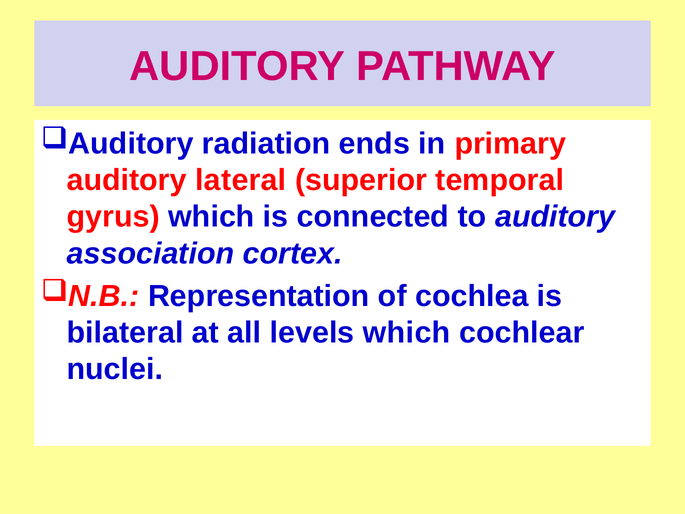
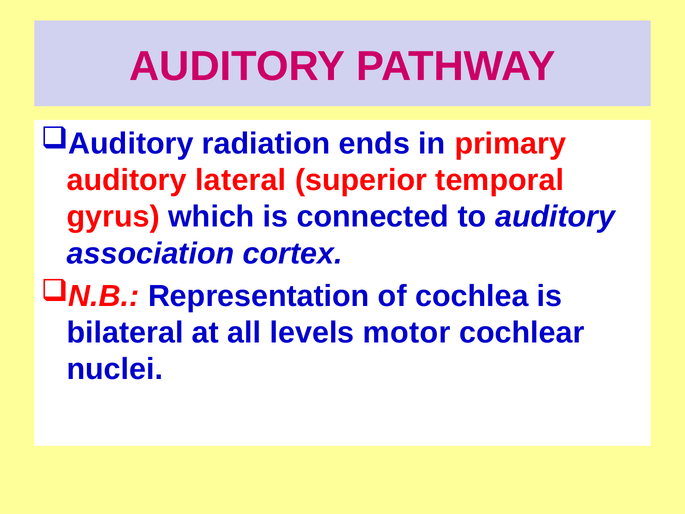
levels which: which -> motor (407, 333)
